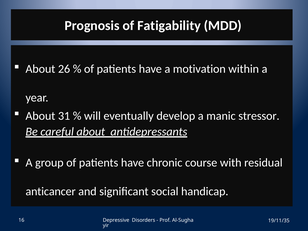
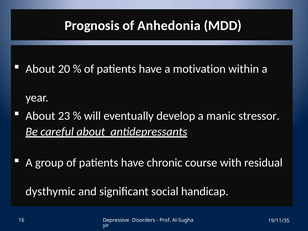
Fatigability: Fatigability -> Anhedonia (169, 26)
26: 26 -> 20 (64, 69)
31: 31 -> 23 (64, 116)
anticancer: anticancer -> dysthymic (51, 191)
